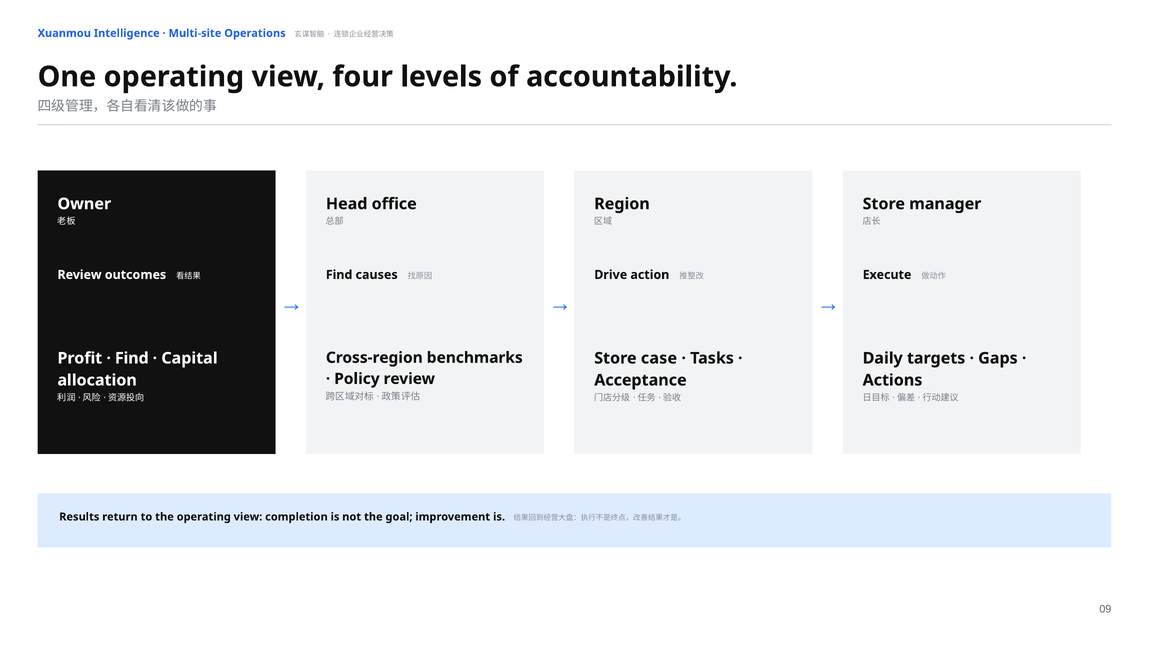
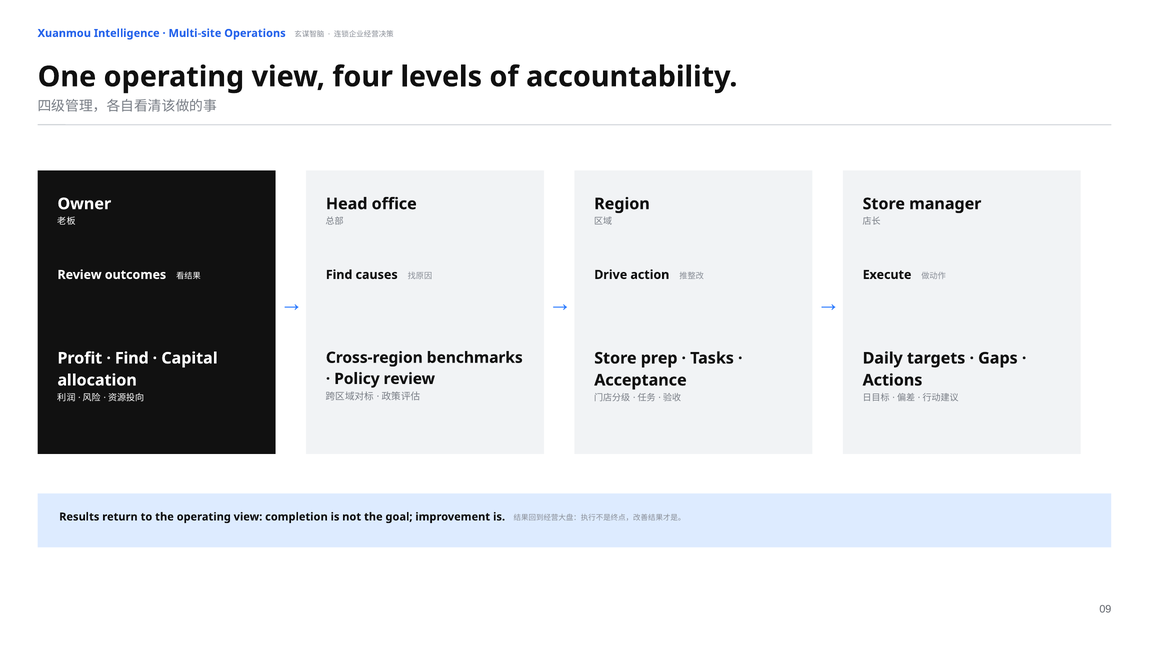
case: case -> prep (659, 358)
